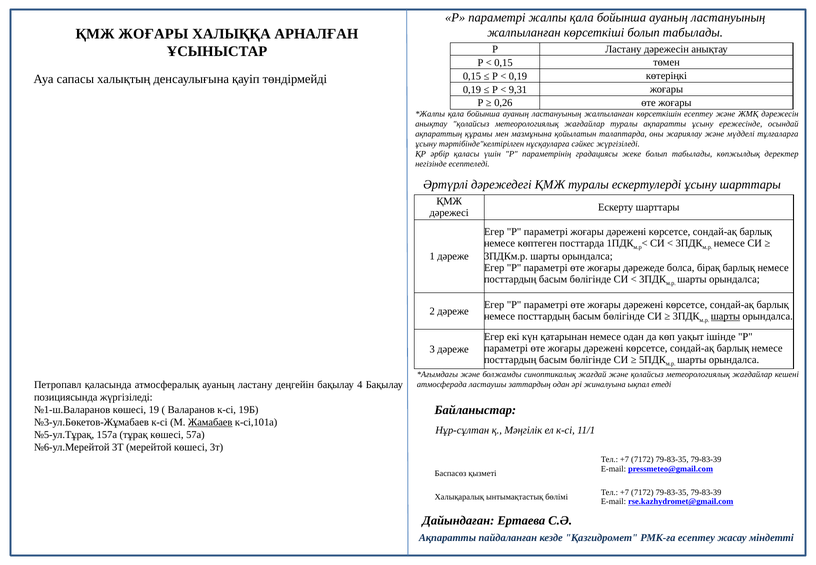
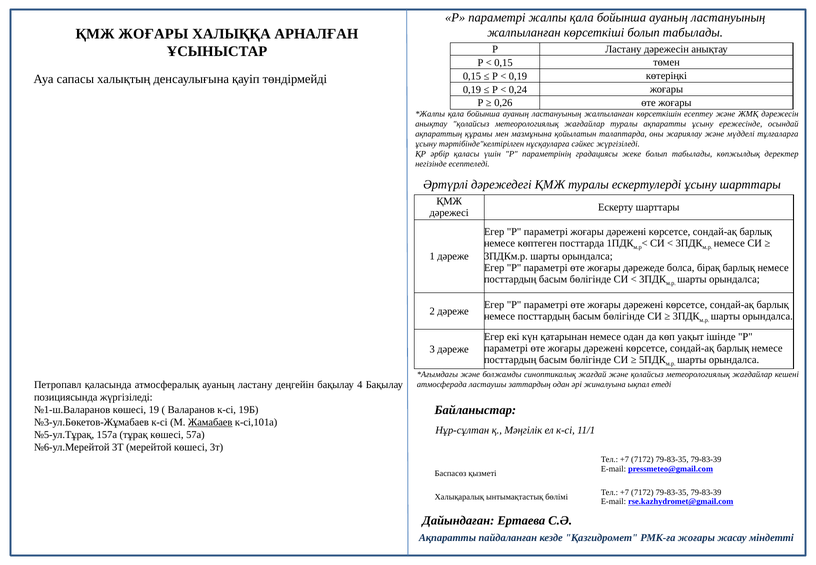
9,31: 9,31 -> 0,24 (518, 90)
шарты underline: present -> none (725, 316)
РМК-ға есептеу: есептеу -> жоғары (696, 538)
